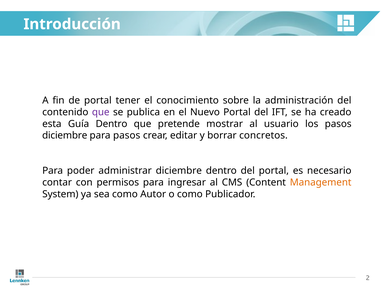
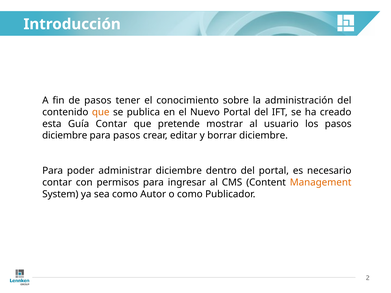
de portal: portal -> pasos (98, 100)
que colour: purple -> orange (101, 112)
Guía Dentro: Dentro -> Contar (111, 124)
borrar concretos: concretos -> diciembre (264, 136)
